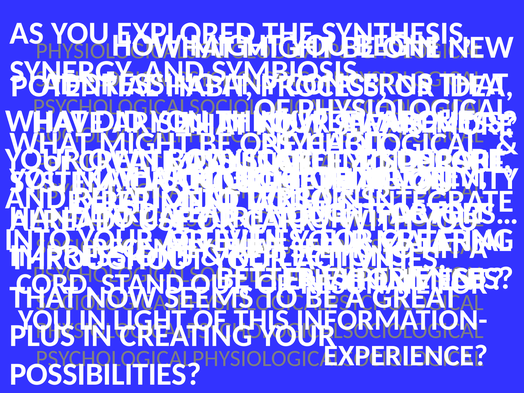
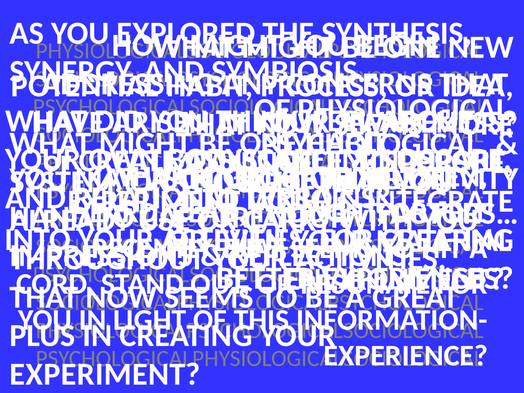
POSSIBILITIES: POSSIBILITIES -> EXPERIMENT (105, 374)
